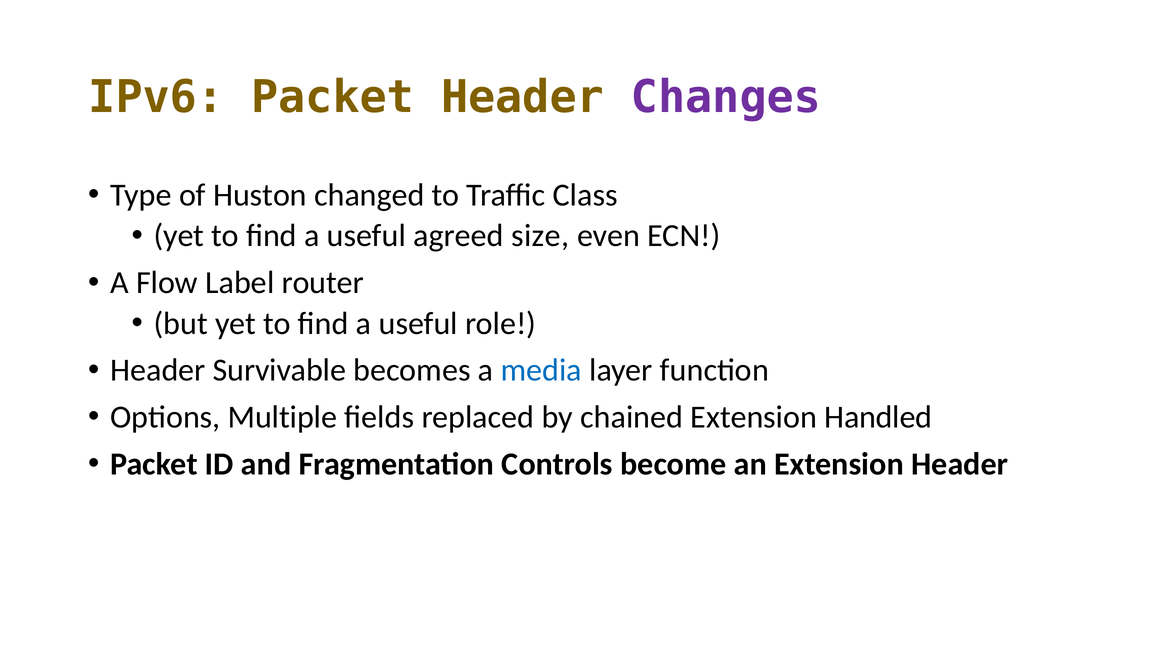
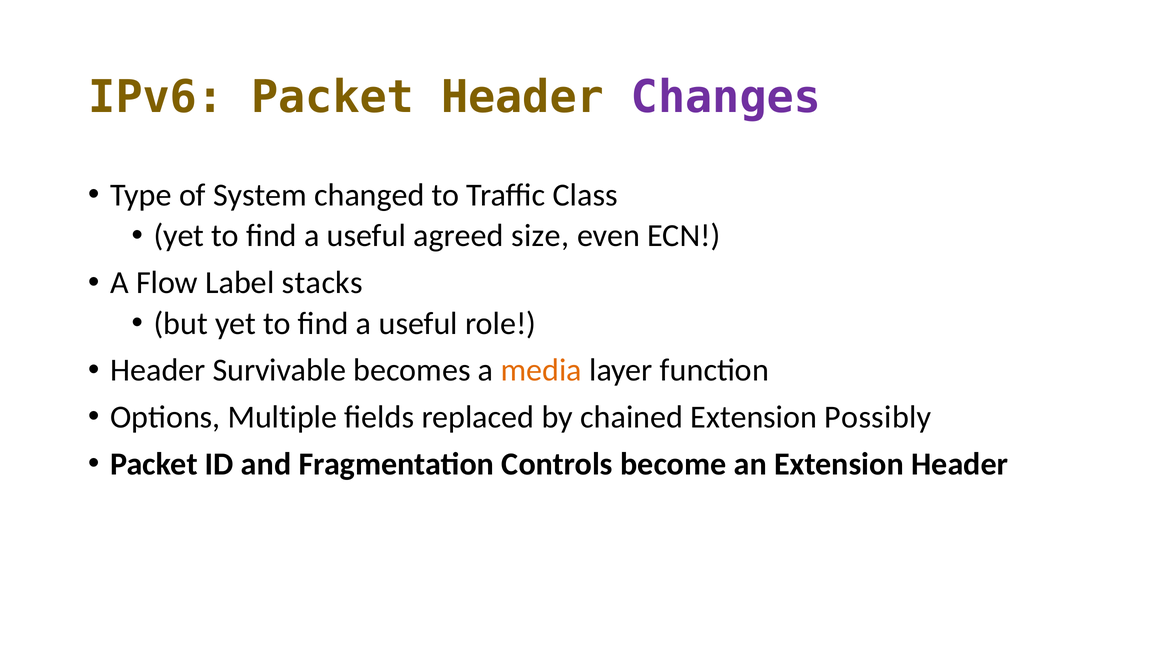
Huston: Huston -> System (260, 195)
router: router -> stacks (322, 283)
media colour: blue -> orange (541, 371)
Handled: Handled -> Possibly (878, 417)
